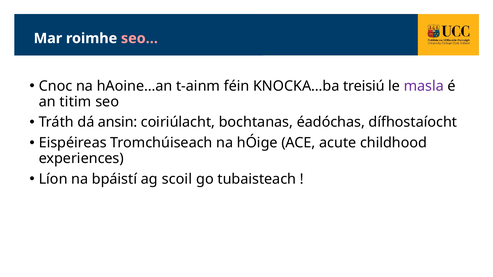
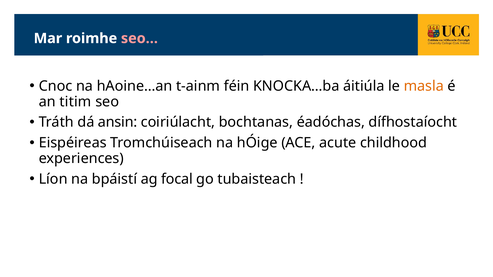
treisiú: treisiú -> áitiúla (364, 86)
masla colour: purple -> orange (424, 86)
scoil: scoil -> focal (177, 179)
